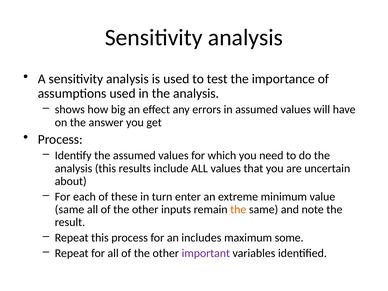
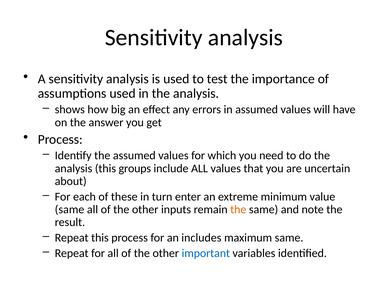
results: results -> groups (135, 168)
maximum some: some -> same (289, 238)
important colour: purple -> blue (206, 253)
